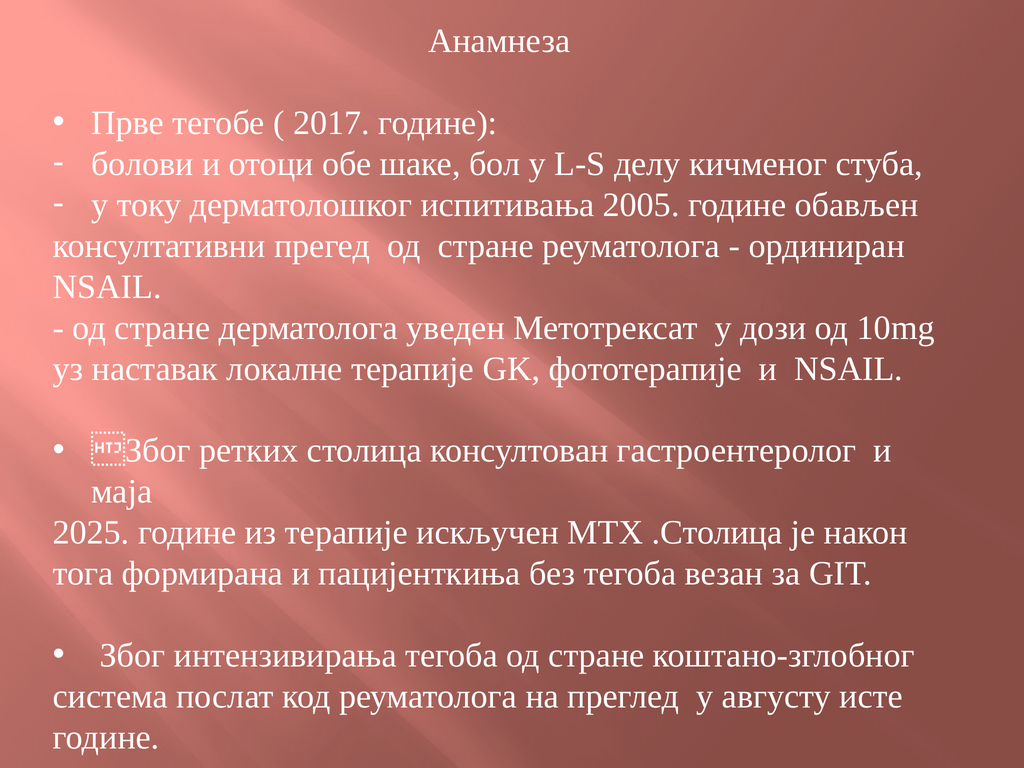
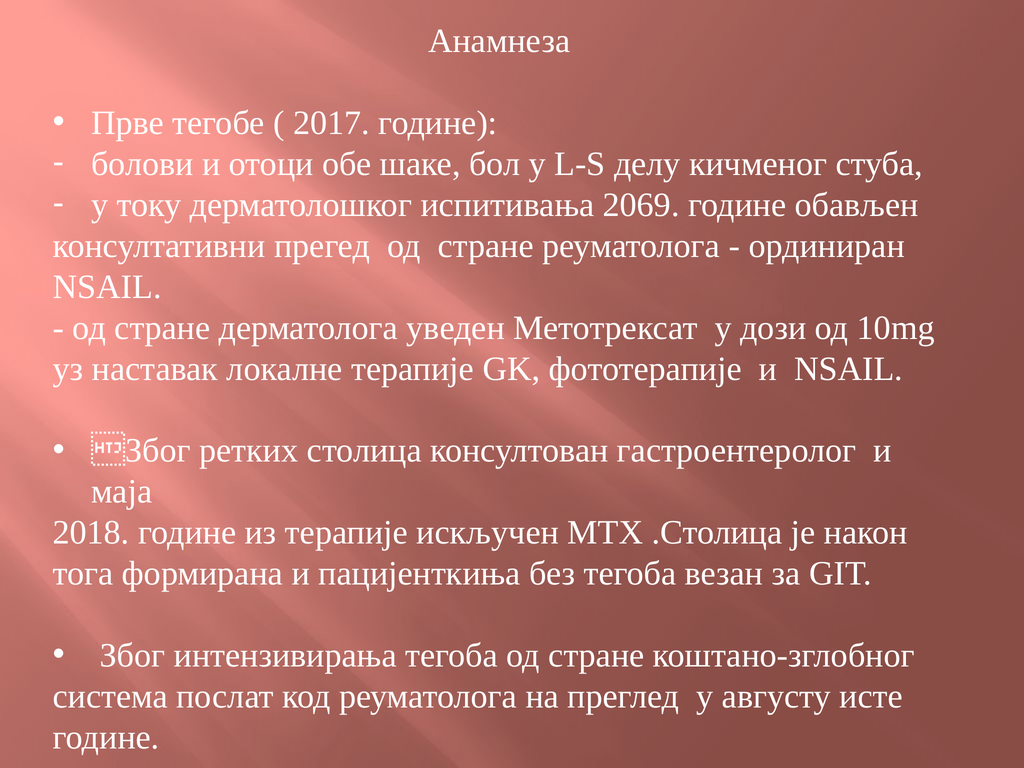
2005: 2005 -> 2069 (641, 205)
2025: 2025 -> 2018 (91, 533)
